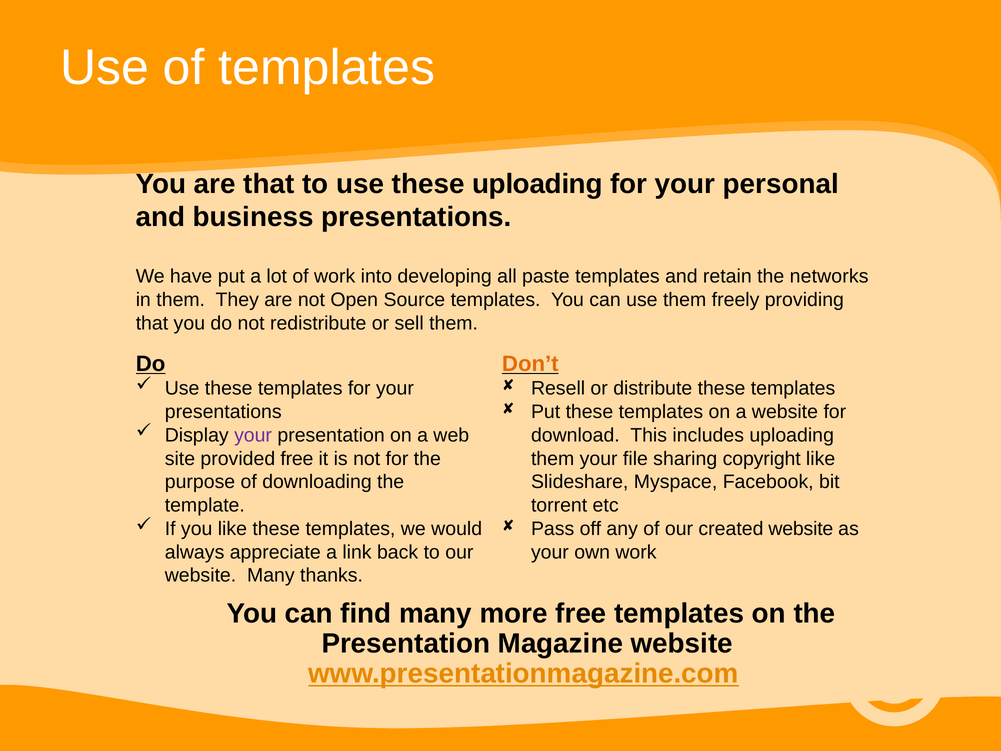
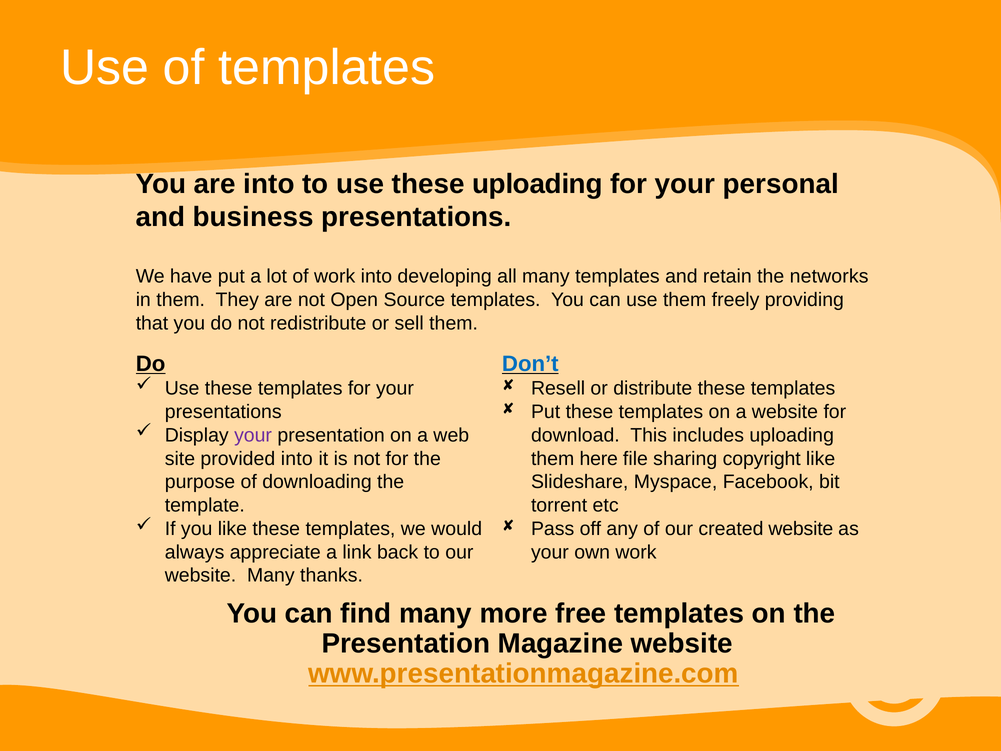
are that: that -> into (269, 184)
all paste: paste -> many (546, 276)
Don’t colour: orange -> blue (530, 364)
provided free: free -> into (297, 458)
them your: your -> here (599, 458)
